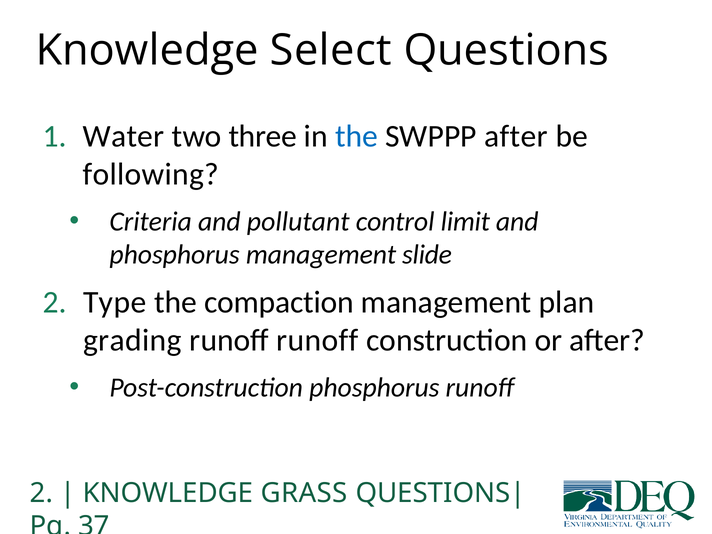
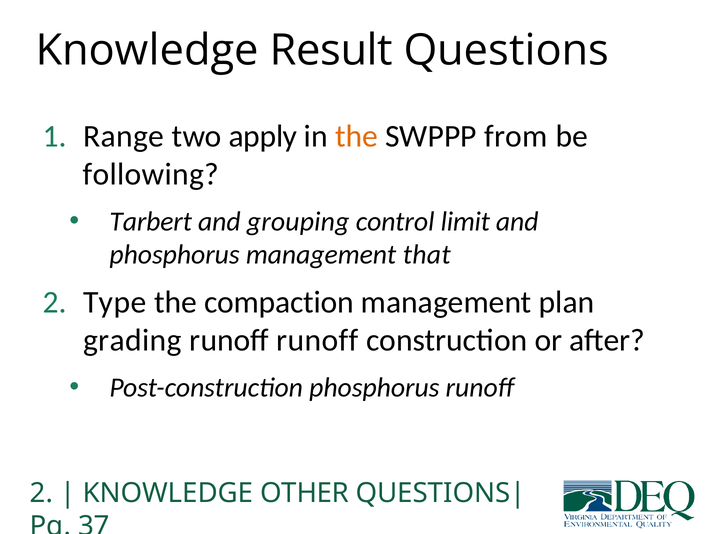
Select: Select -> Result (331, 51)
Water: Water -> Range (124, 136)
three: three -> apply (263, 136)
the colour: blue -> orange (356, 136)
SWPPP after: after -> from (516, 136)
Criteria: Criteria -> Tarbert (151, 221)
pollutant: pollutant -> grouping (298, 221)
slide: slide -> that (427, 255)
GRASS: GRASS -> OTHER (305, 493)
